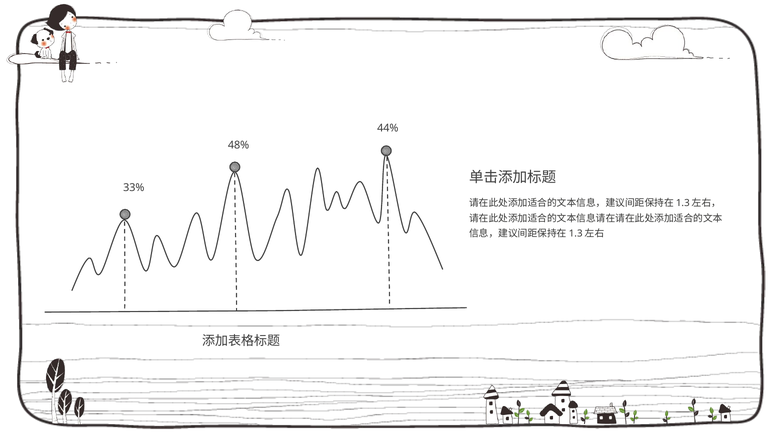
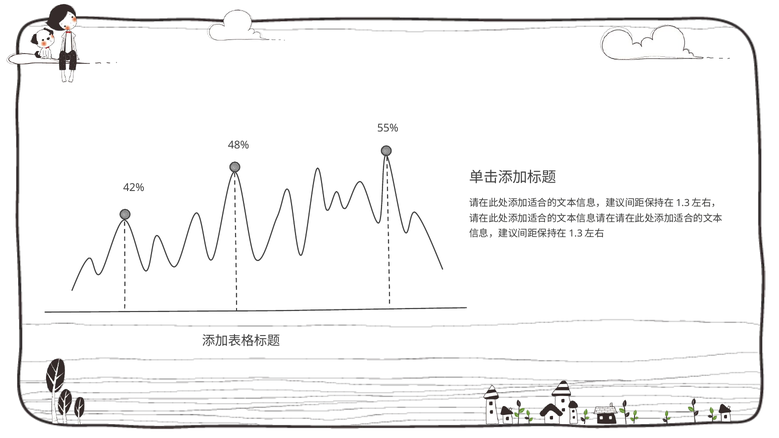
44%: 44% -> 55% (388, 128)
33%: 33% -> 42% (134, 188)
